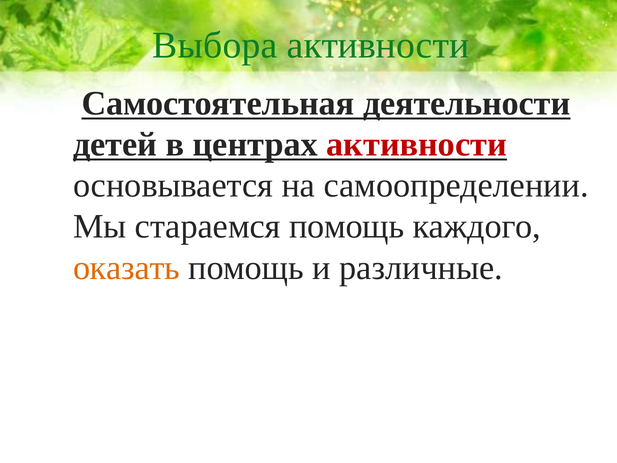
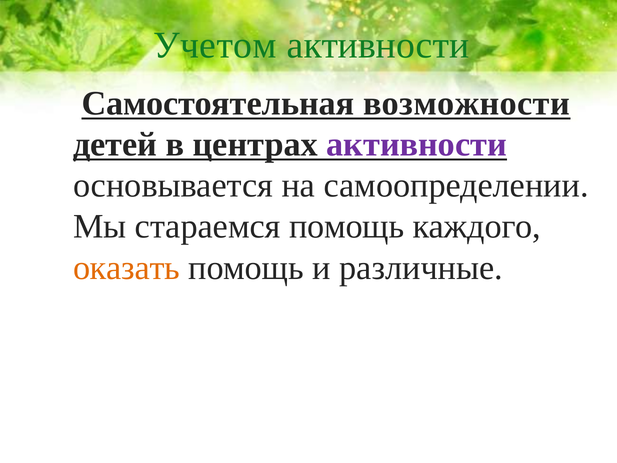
Выбора: Выбора -> Учетом (215, 45)
деятельности: деятельности -> возможности (466, 103)
активности colour: red -> purple (417, 144)
